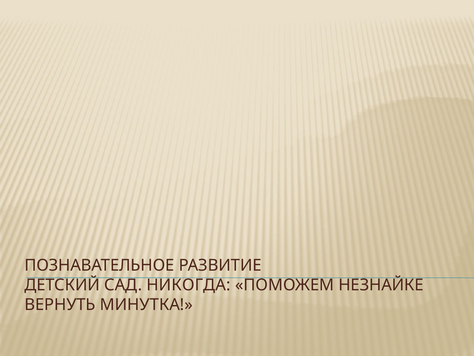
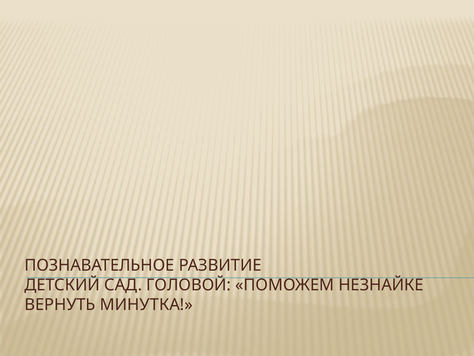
НИКОГДА: НИКОГДА -> ГОЛОВОЙ (189, 285)
